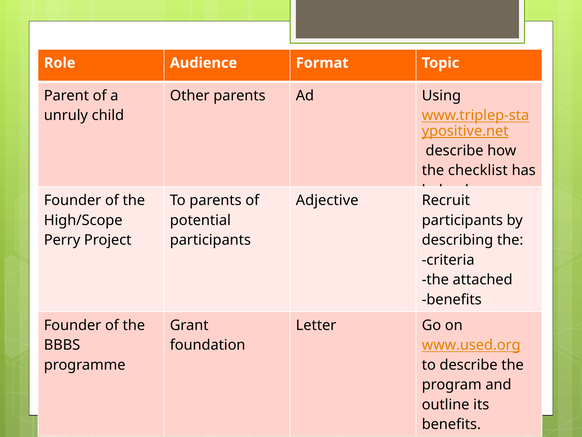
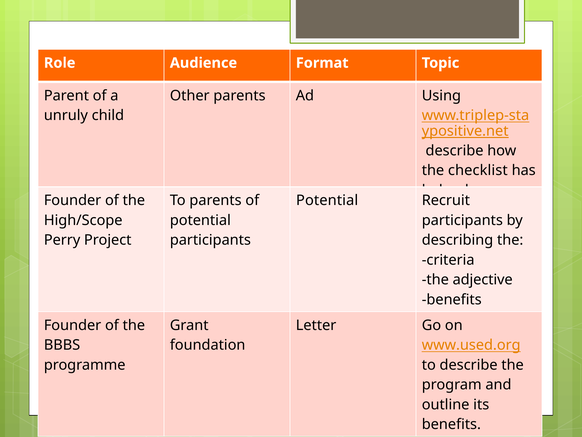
Adjective: Adjective -> Potential (327, 200)
attached: attached -> adjective (483, 279)
